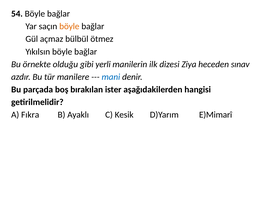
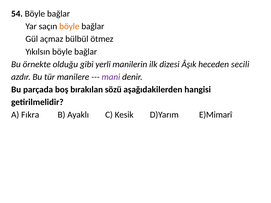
Ziya: Ziya -> Âşık (189, 64)
sınav: sınav -> secili (240, 64)
mani colour: blue -> purple (111, 77)
ister: ister -> sözü (113, 90)
